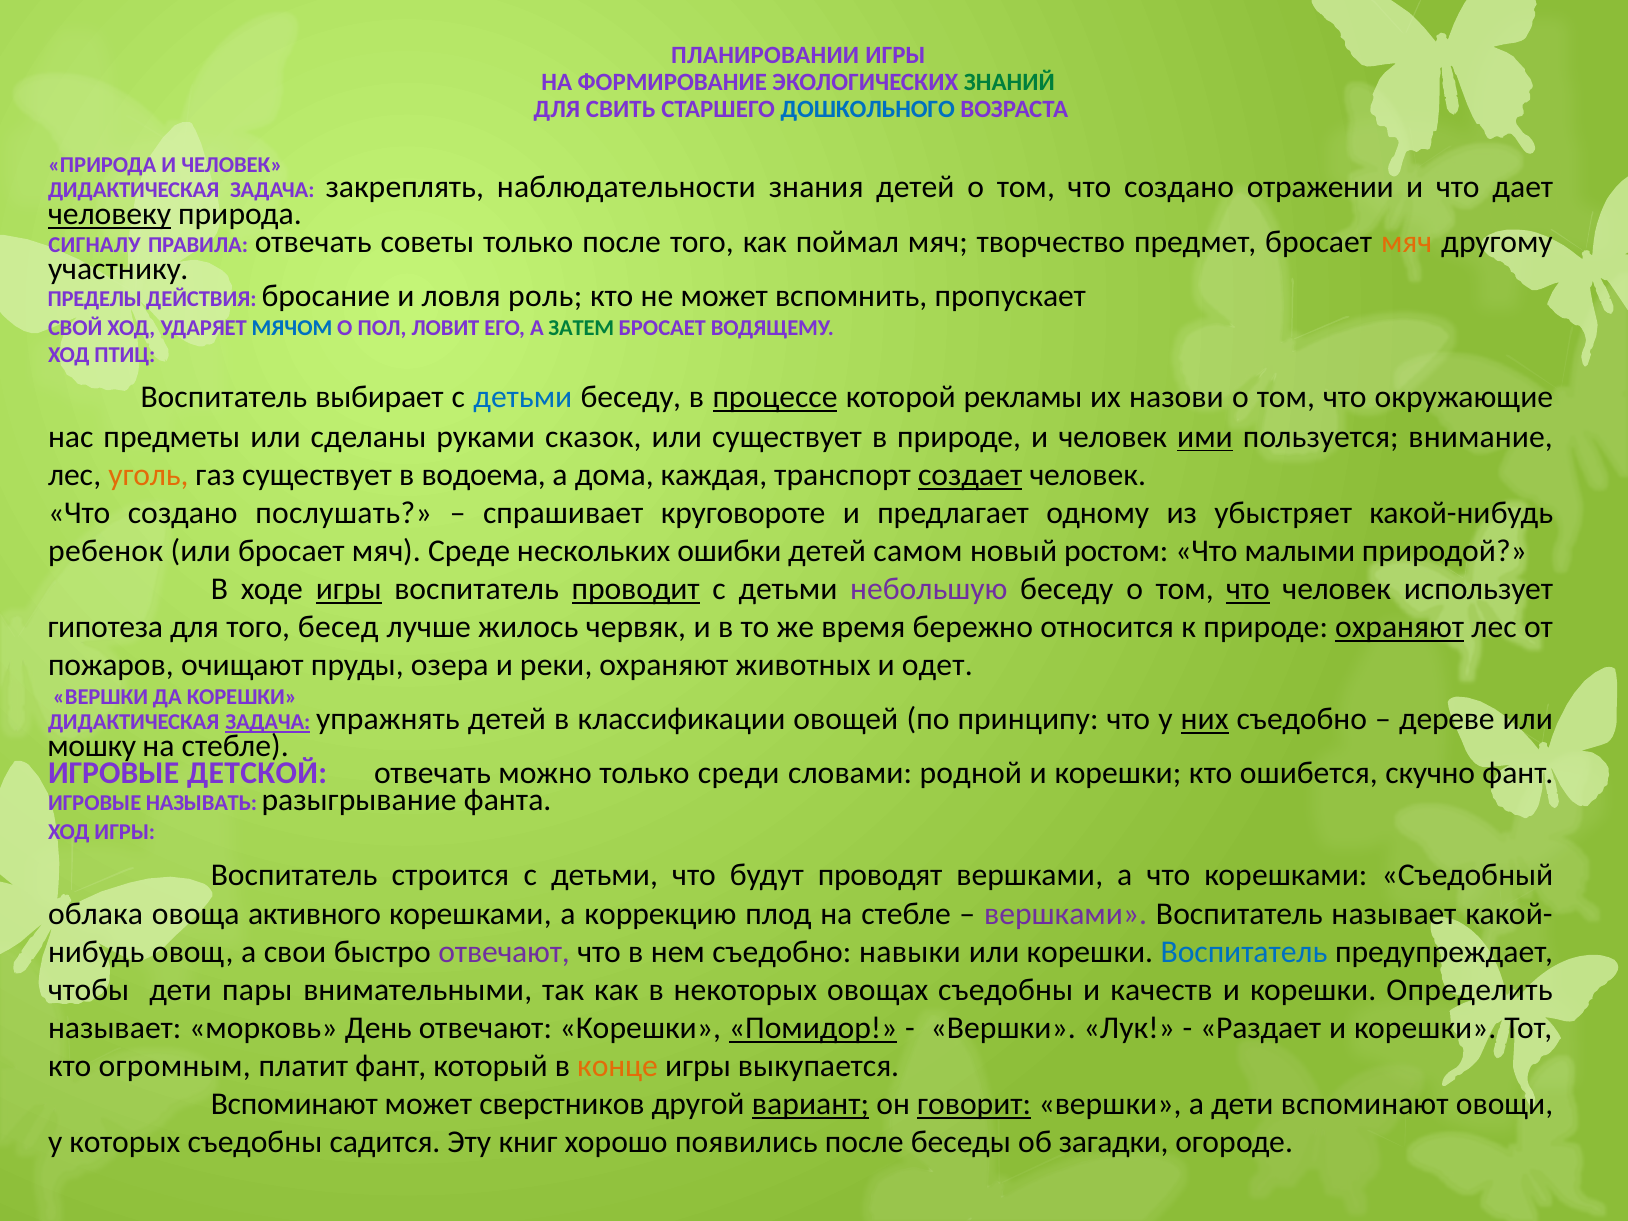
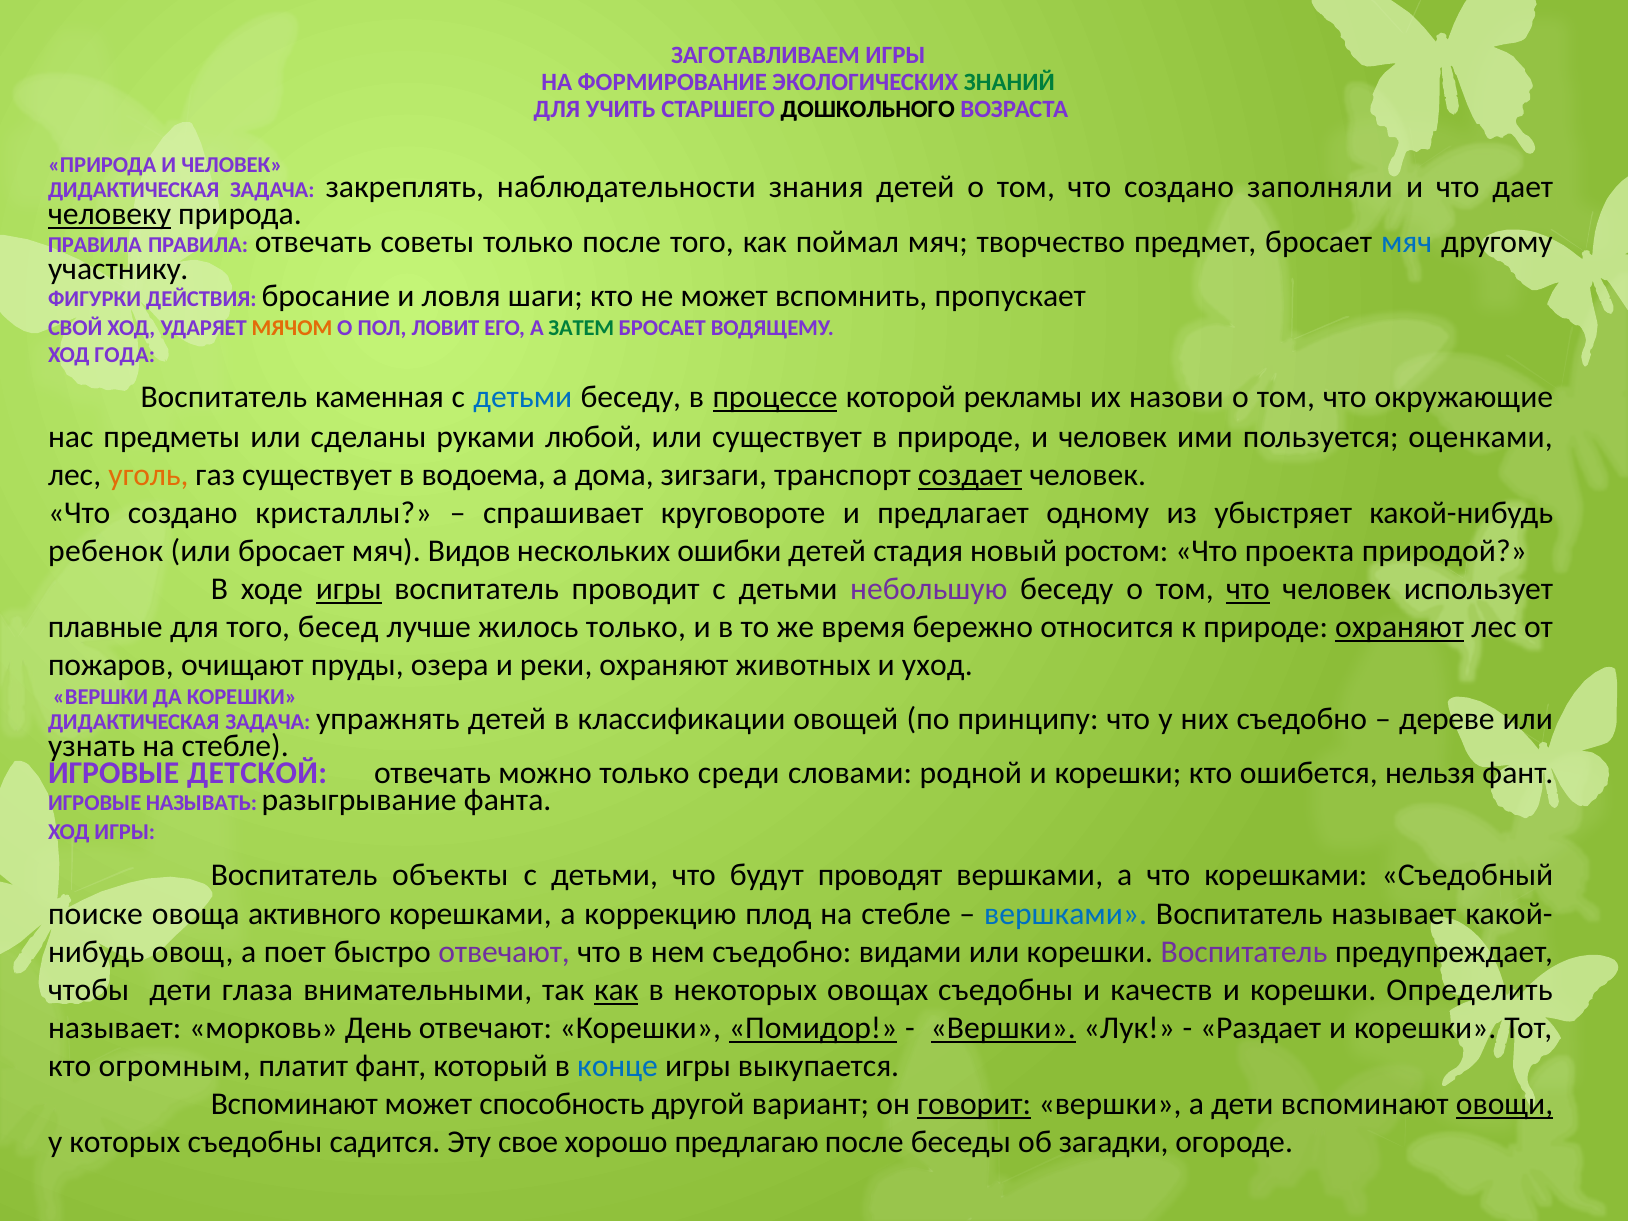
ПЛАНИРОВАНИИ: ПЛАНИРОВАНИИ -> ЗАГОТАВЛИВАЕМ (765, 55)
СВИТЬ: СВИТЬ -> УЧИТЬ (621, 110)
ДОШКОЛЬНОГО colour: blue -> black (868, 110)
отражении: отражении -> заполняли (1320, 187)
СИГНАЛУ: СИГНАЛУ -> ПРАВИЛА (95, 245)
мяч colour: orange -> blue (1407, 242)
ПРЕДЕЛЫ: ПРЕДЕЛЫ -> ФИГУРКИ (95, 299)
роль: роль -> шаги (545, 296)
МЯЧОМ colour: blue -> orange (292, 328)
ПТИЦ: ПТИЦ -> ГОДА (125, 355)
выбирает: выбирает -> каменная (380, 397)
сказок: сказок -> любой (594, 437)
ими underline: present -> none (1205, 437)
внимание: внимание -> оценками (1481, 437)
каждая: каждая -> зигзаги (714, 475)
послушать: послушать -> кристаллы (344, 513)
Среде: Среде -> Видов (469, 551)
самом: самом -> стадия (918, 551)
малыми: малыми -> проекта (1300, 551)
проводит underline: present -> none (636, 589)
гипотеза: гипотеза -> плавные (105, 627)
жилось червяк: червяк -> только (636, 627)
одет: одет -> уход (937, 665)
ЗАДАЧА underline: present -> none (268, 722)
них underline: present -> none (1205, 719)
мошку: мошку -> узнать (92, 746)
скучно: скучно -> нельзя (1430, 773)
строится: строится -> объекты (450, 875)
облака: облака -> поиске (95, 914)
вершками colour: purple -> blue (1066, 914)
свои: свои -> поет (295, 953)
навыки: навыки -> видами (910, 953)
Воспитатель colour: blue -> purple (1244, 953)
пары: пары -> глаза (257, 991)
как underline: none -> present (616, 991)
Вершки underline: none -> present (1003, 1029)
конце colour: orange -> blue (618, 1067)
сверстников: сверстников -> способность (562, 1105)
вариант underline: present -> none (810, 1105)
овощи underline: none -> present (1505, 1105)
книг: книг -> свое (528, 1143)
появились: появились -> предлагаю (747, 1143)
